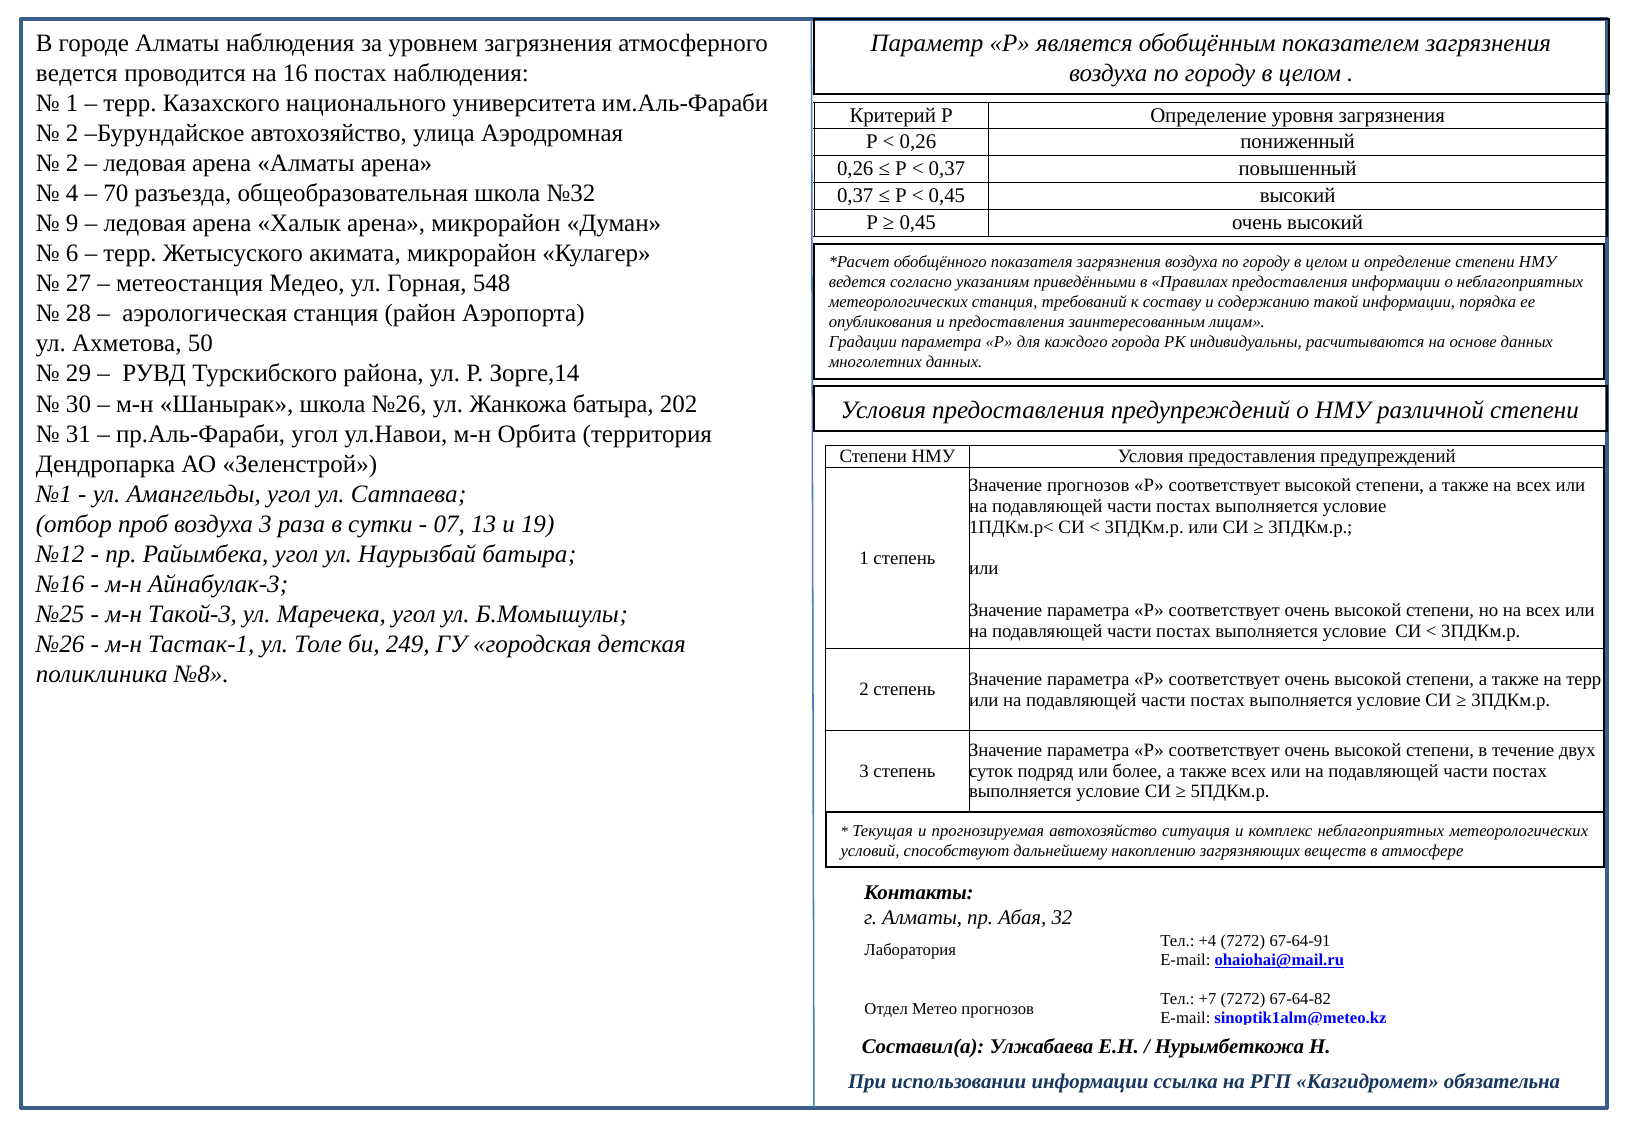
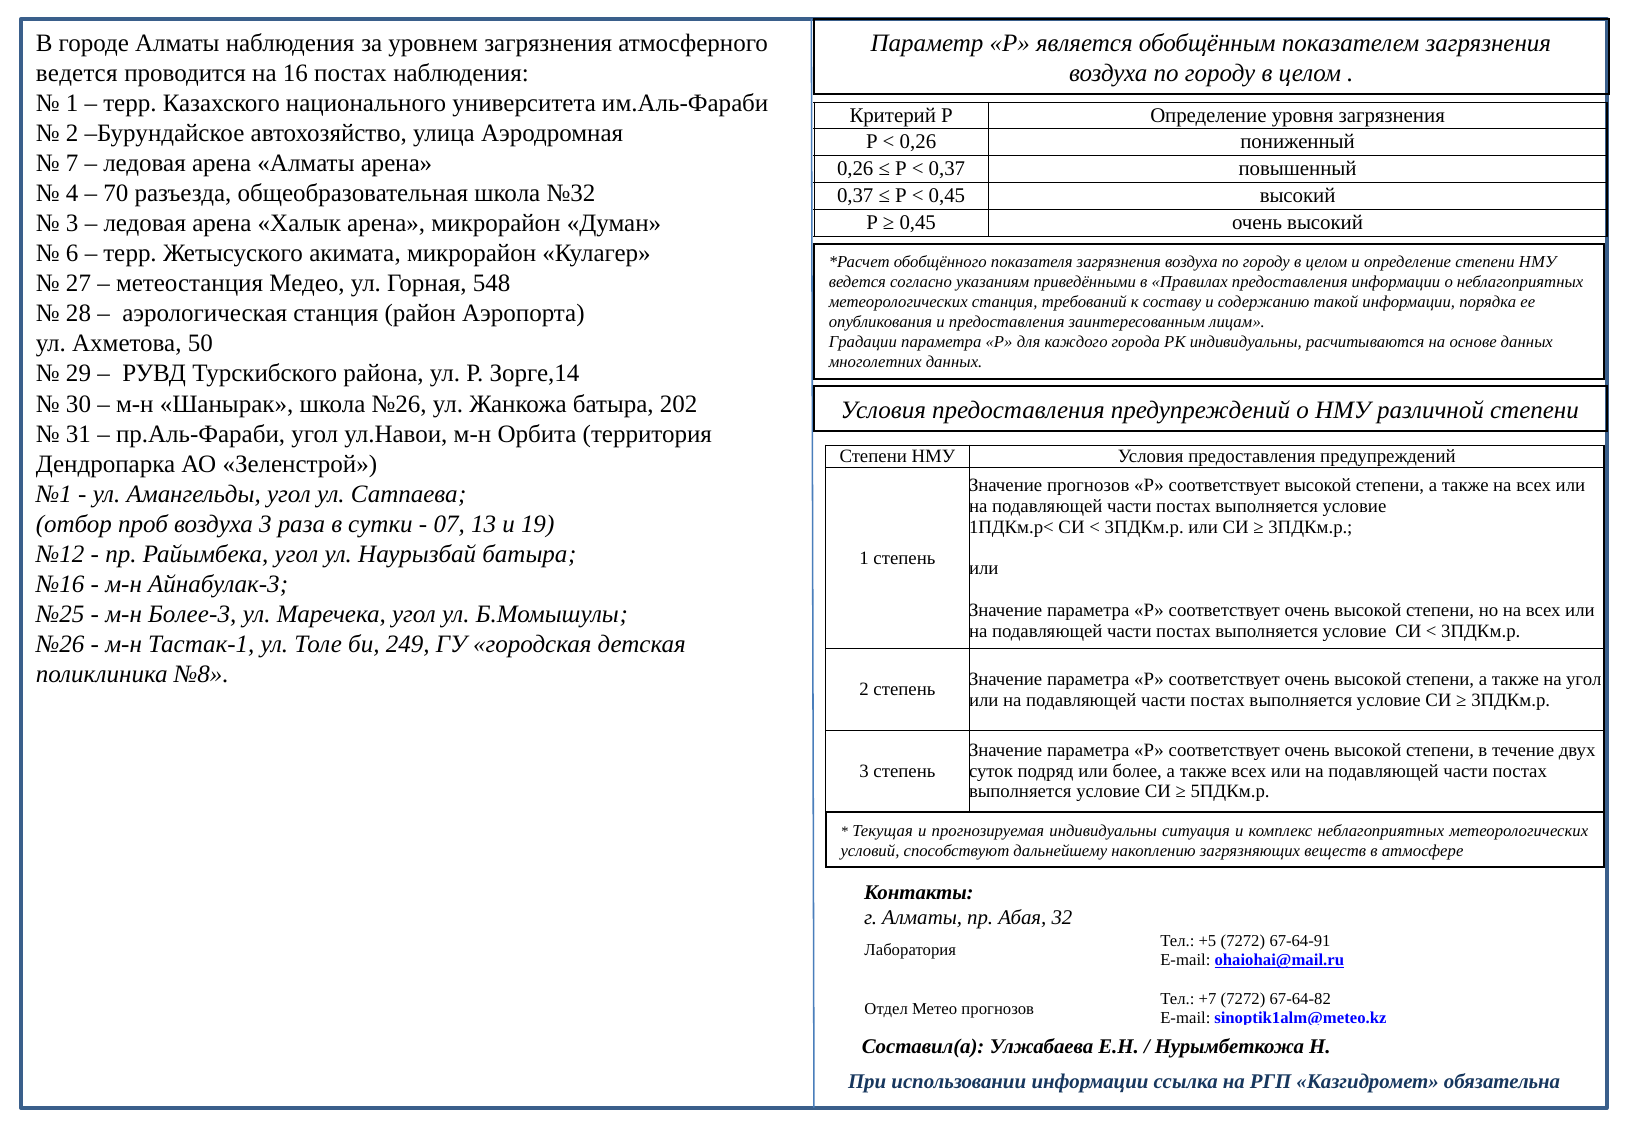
2: 2 -> 7 (72, 163)
9: 9 -> 3 (72, 223)
Такой-3: Такой-3 -> Более-3 (192, 614)
на терр: терр -> угол (1584, 679)
прогнозируемая автохозяйство: автохозяйство -> индивидуальны (1103, 831)
+4: +4 -> +5 (1207, 941)
